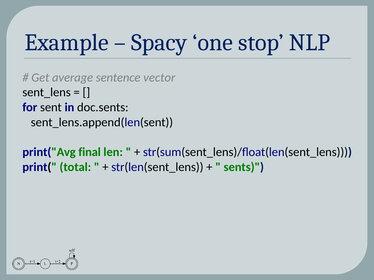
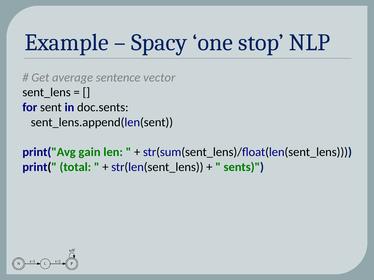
final: final -> gain (90, 152)
